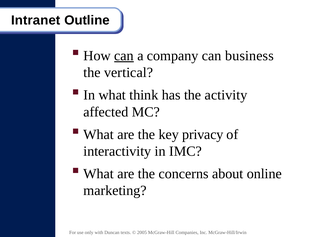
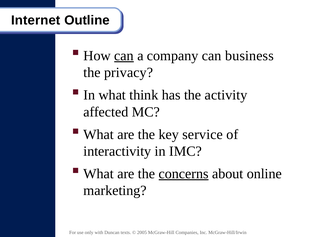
Intranet: Intranet -> Internet (36, 20)
vertical: vertical -> privacy (129, 73)
privacy: privacy -> service (203, 134)
concerns underline: none -> present (184, 174)
